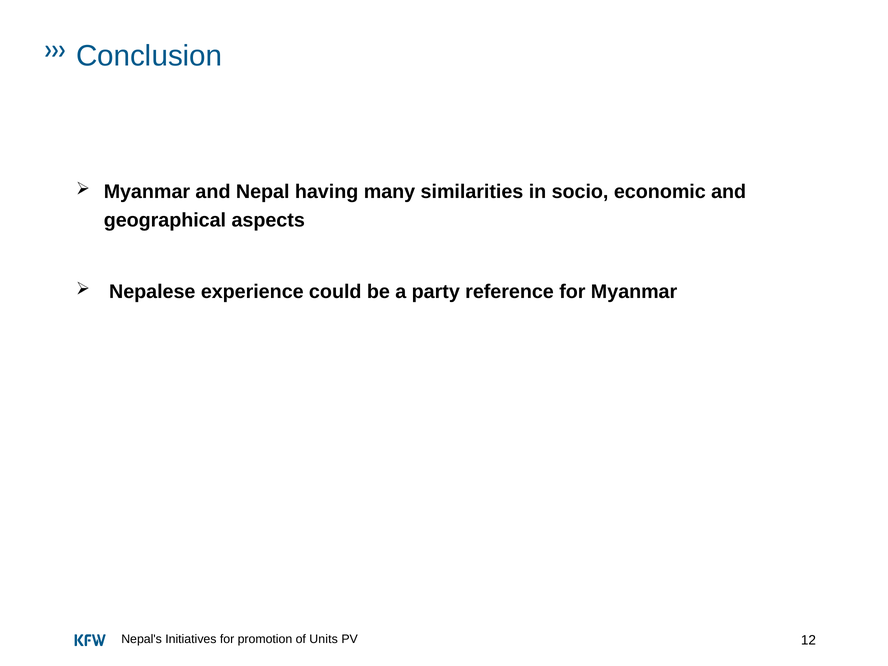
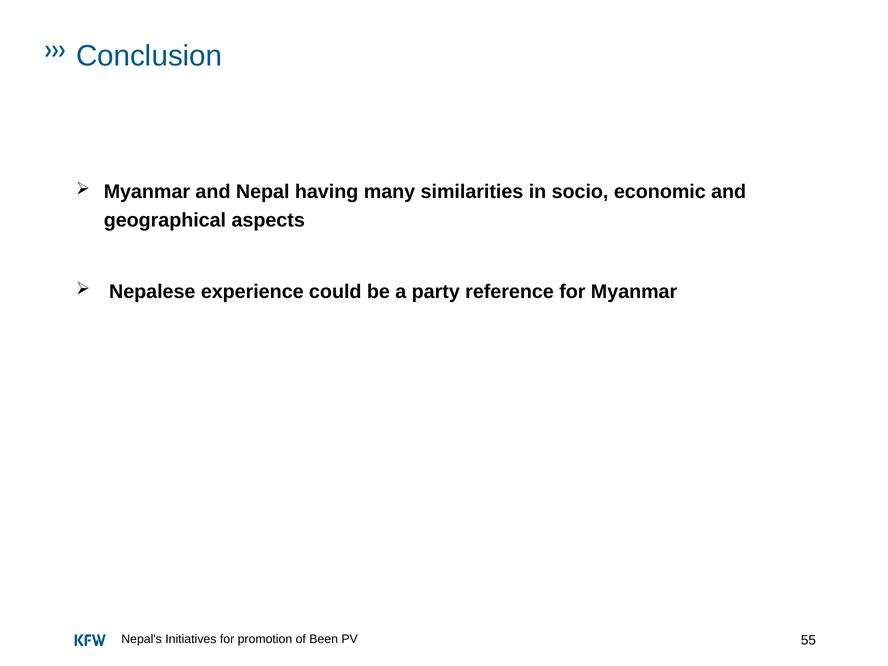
Units: Units -> Been (324, 639)
12: 12 -> 55 (808, 640)
